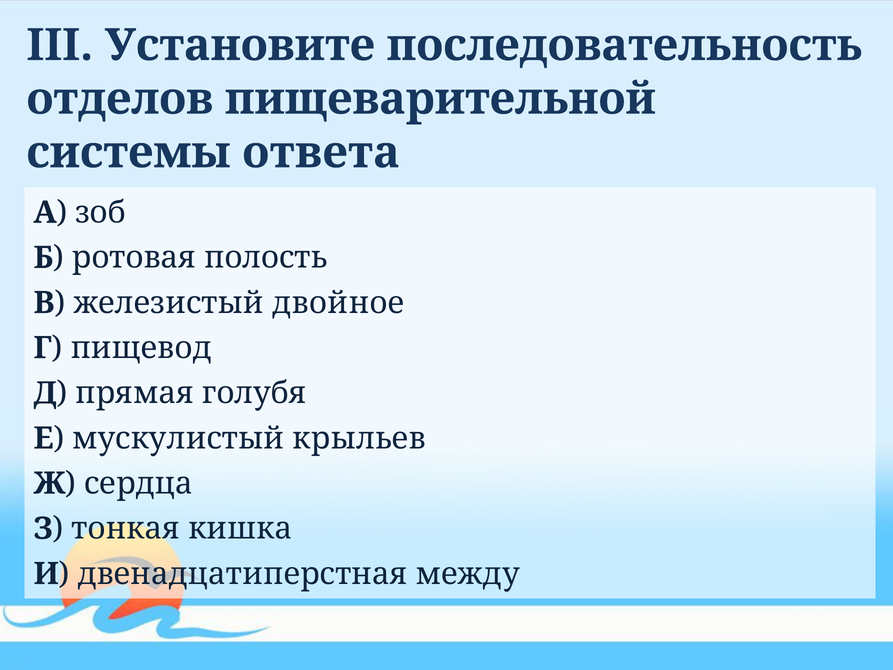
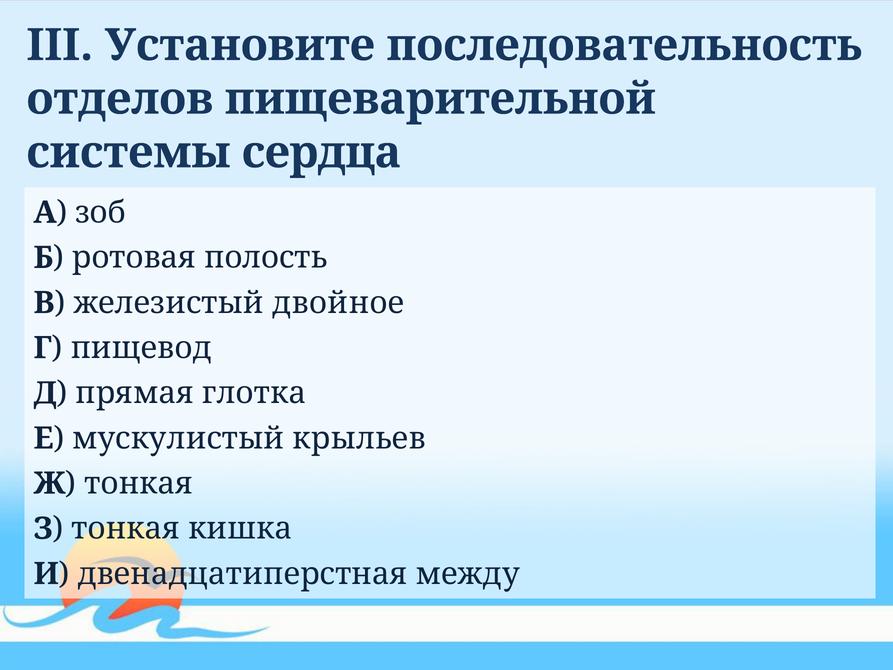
ответа: ответа -> сердца (322, 152)
голубя: голубя -> глотка (254, 393)
Ж сердца: сердца -> тонкая (139, 483)
